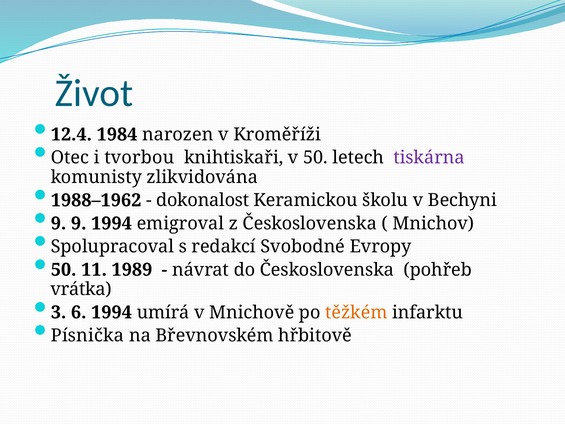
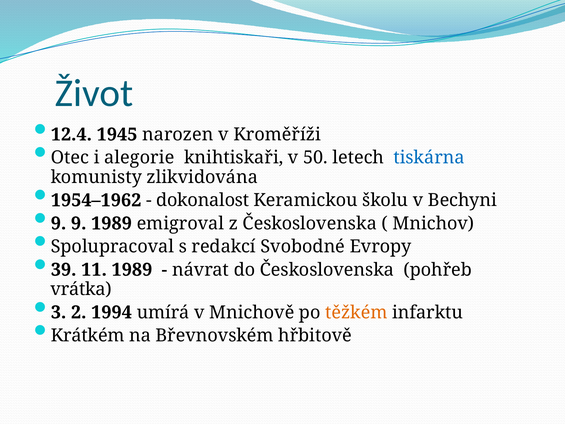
1984: 1984 -> 1945 (117, 134)
tvorbou: tvorbou -> alegorie (139, 158)
tiskárna colour: purple -> blue (429, 158)
1988–1962: 1988–1962 -> 1954–1962 (96, 200)
9 1994: 1994 -> 1989 (111, 223)
50: 50 -> 39 (64, 270)
6: 6 -> 2 (79, 312)
Písnička: Písnička -> Krátkém (88, 335)
